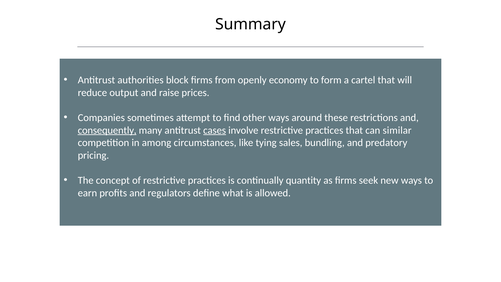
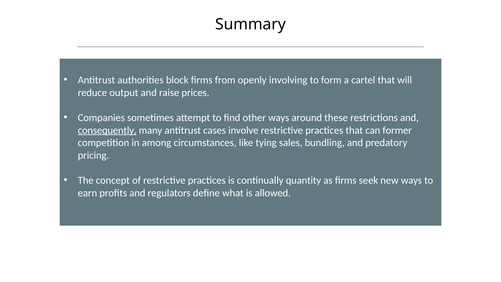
economy: economy -> involving (288, 80)
cases underline: present -> none (215, 130)
similar: similar -> former (397, 130)
